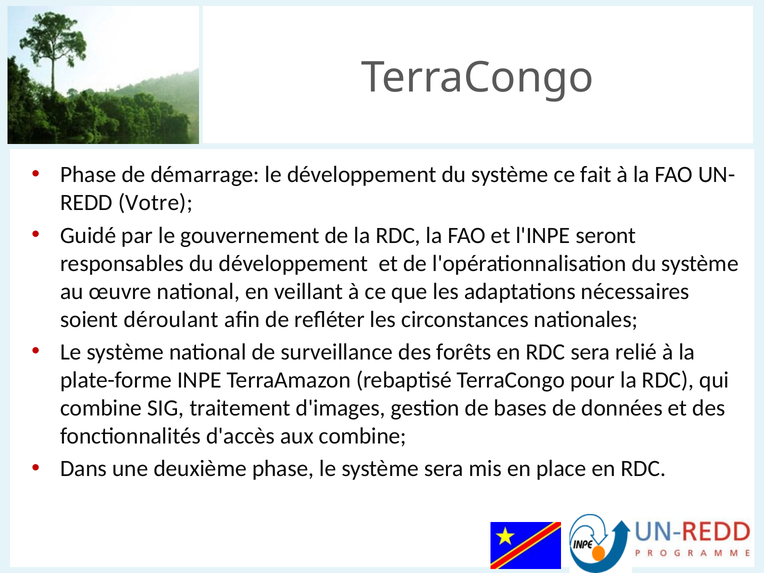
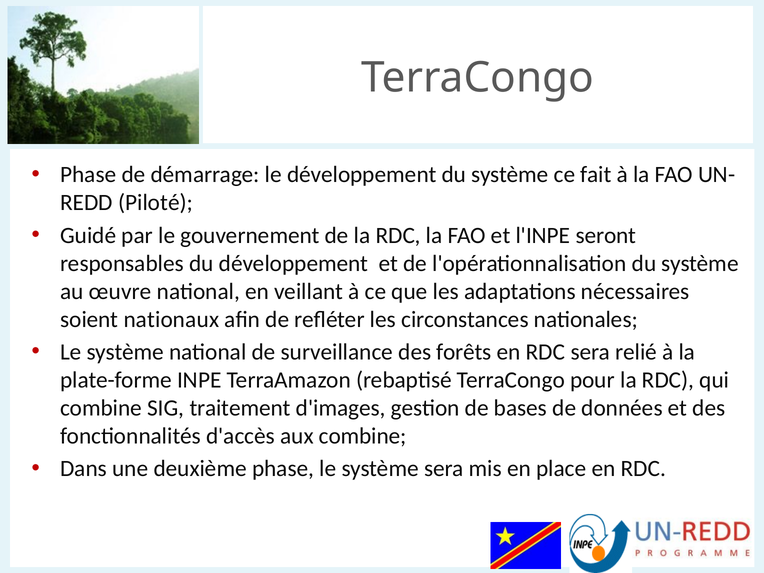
Votre: Votre -> Piloté (156, 203)
déroulant: déroulant -> nationaux (171, 319)
